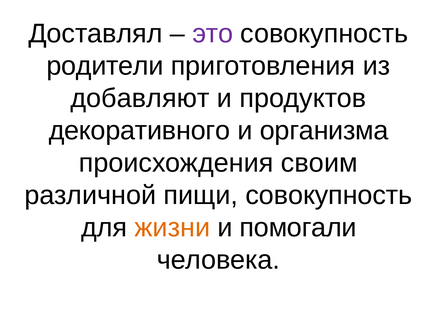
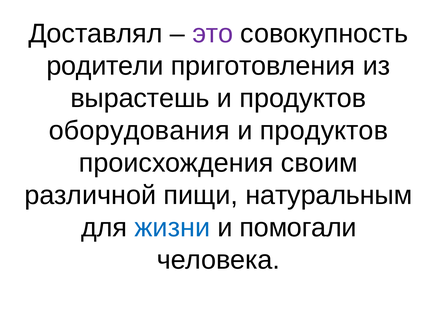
добавляют: добавляют -> вырастешь (140, 98)
декоративного: декоративного -> оборудования (139, 131)
организма: организма -> продуктов (324, 131)
пищи совокупность: совокупность -> натуральным (329, 196)
жизни colour: orange -> blue (172, 228)
